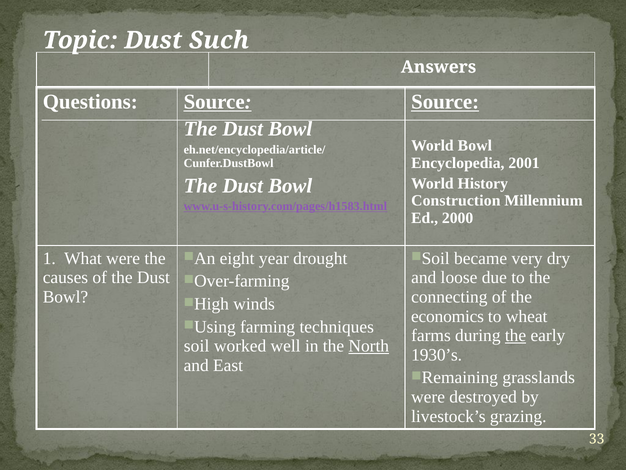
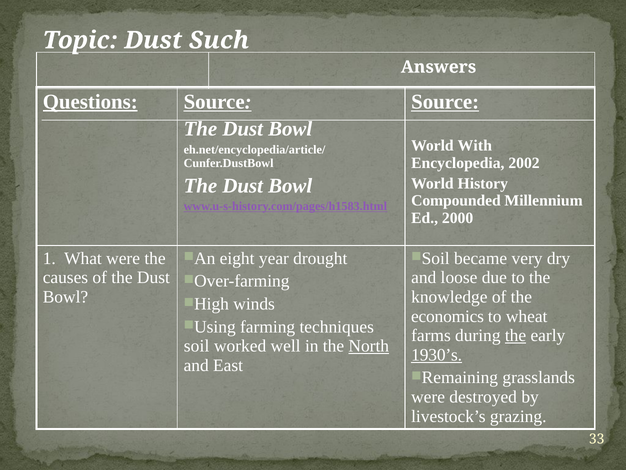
Questions underline: none -> present (90, 102)
World Bowl: Bowl -> With (475, 145)
2001: 2001 -> 2002 (524, 163)
Construction: Construction -> Compounded (456, 201)
connecting: connecting -> knowledge (449, 297)
1930’s underline: none -> present (437, 355)
